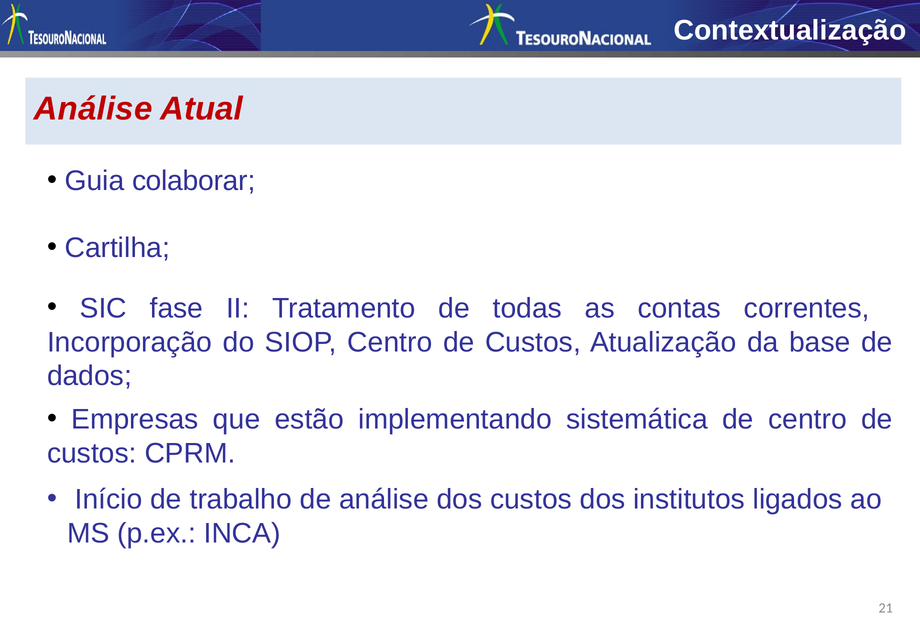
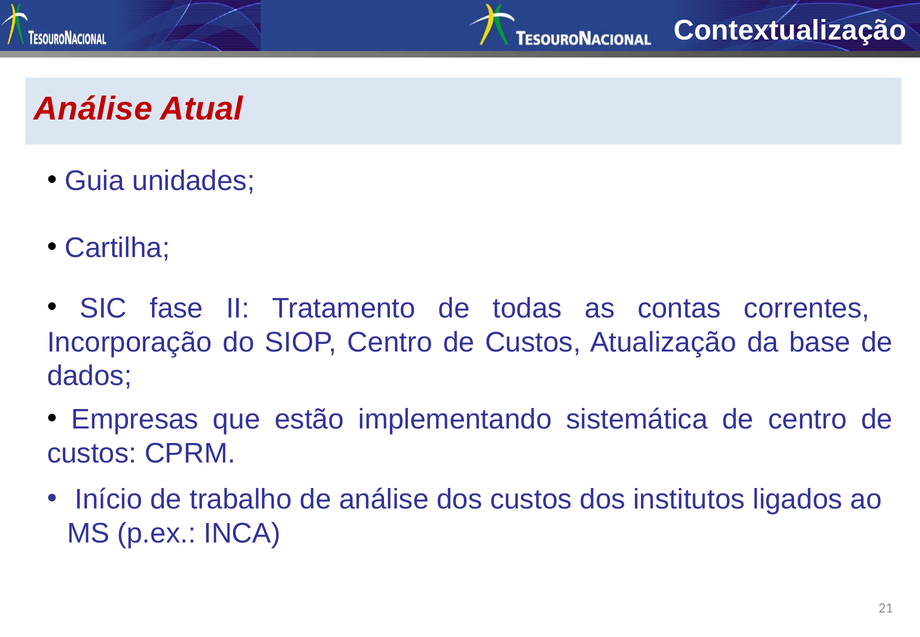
colaborar: colaborar -> unidades (194, 181)
